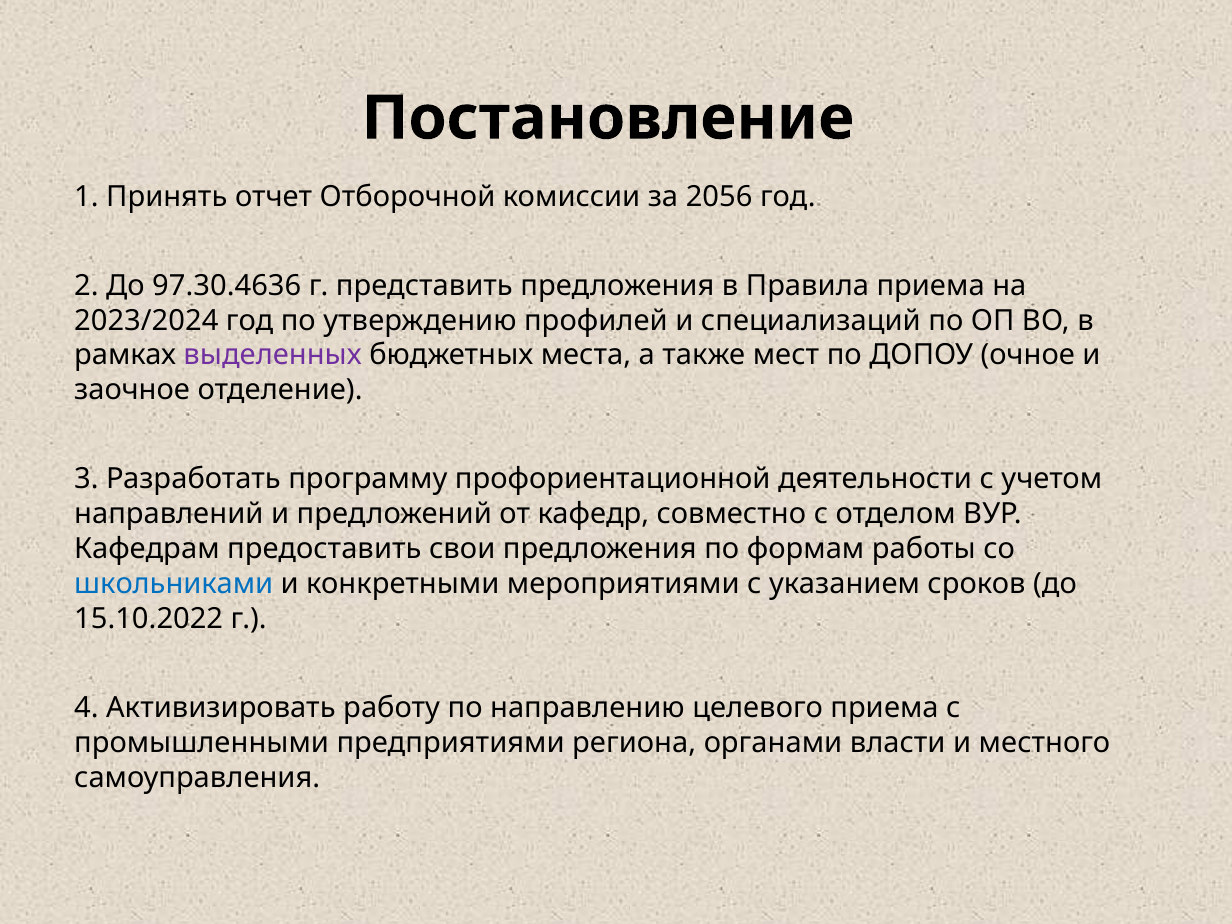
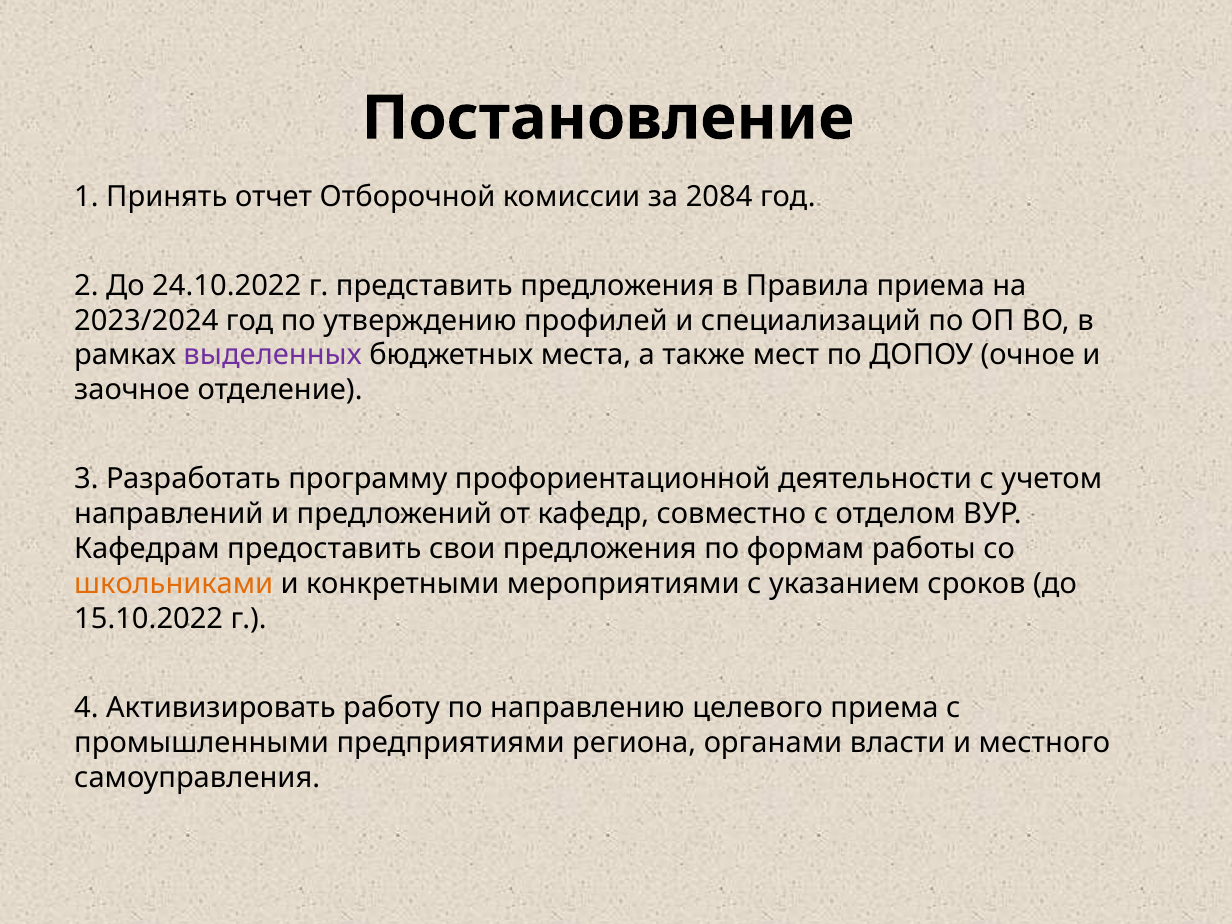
2056: 2056 -> 2084 (719, 196)
97.30.4636: 97.30.4636 -> 24.10.2022 (227, 286)
школьниками colour: blue -> orange (174, 584)
